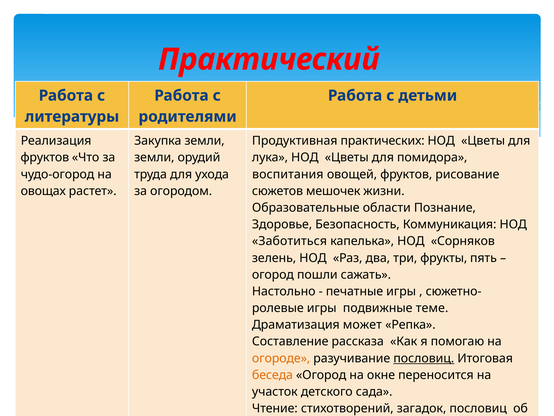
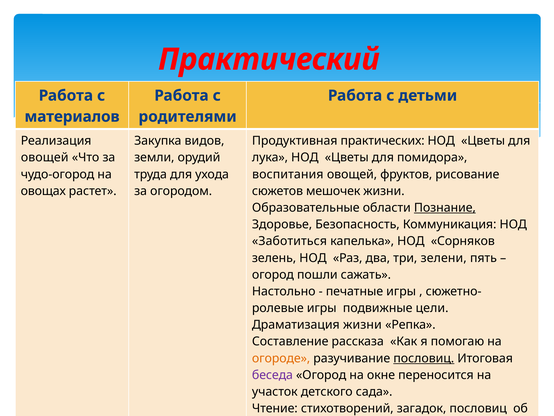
литературы: литературы -> материалов (72, 116)
Закупка земли: земли -> видов (205, 141)
фруктов: фруктов -> овощей (45, 157)
Познание underline: none -> present (445, 208)
фрукты: фрукты -> зелени (444, 258)
теме: теме -> цели (432, 308)
Драматизация может: может -> жизни (362, 324)
беседа colour: orange -> purple (272, 375)
